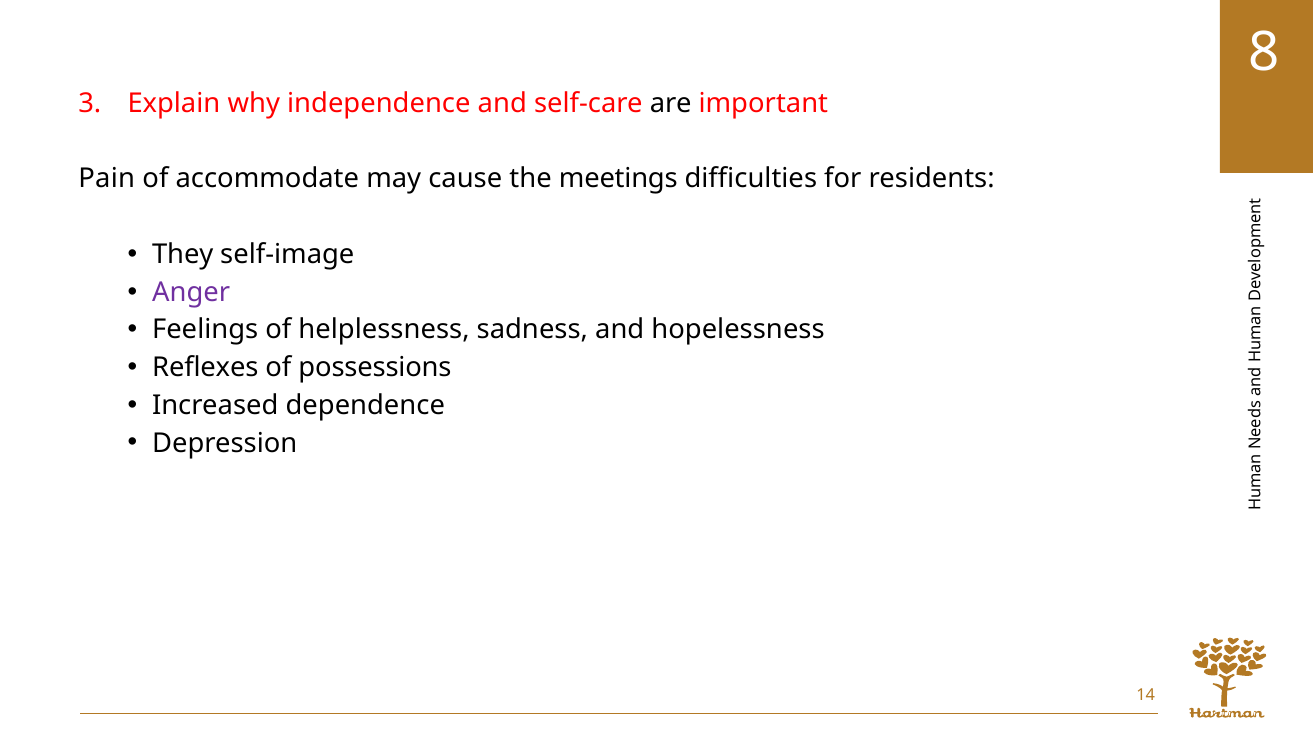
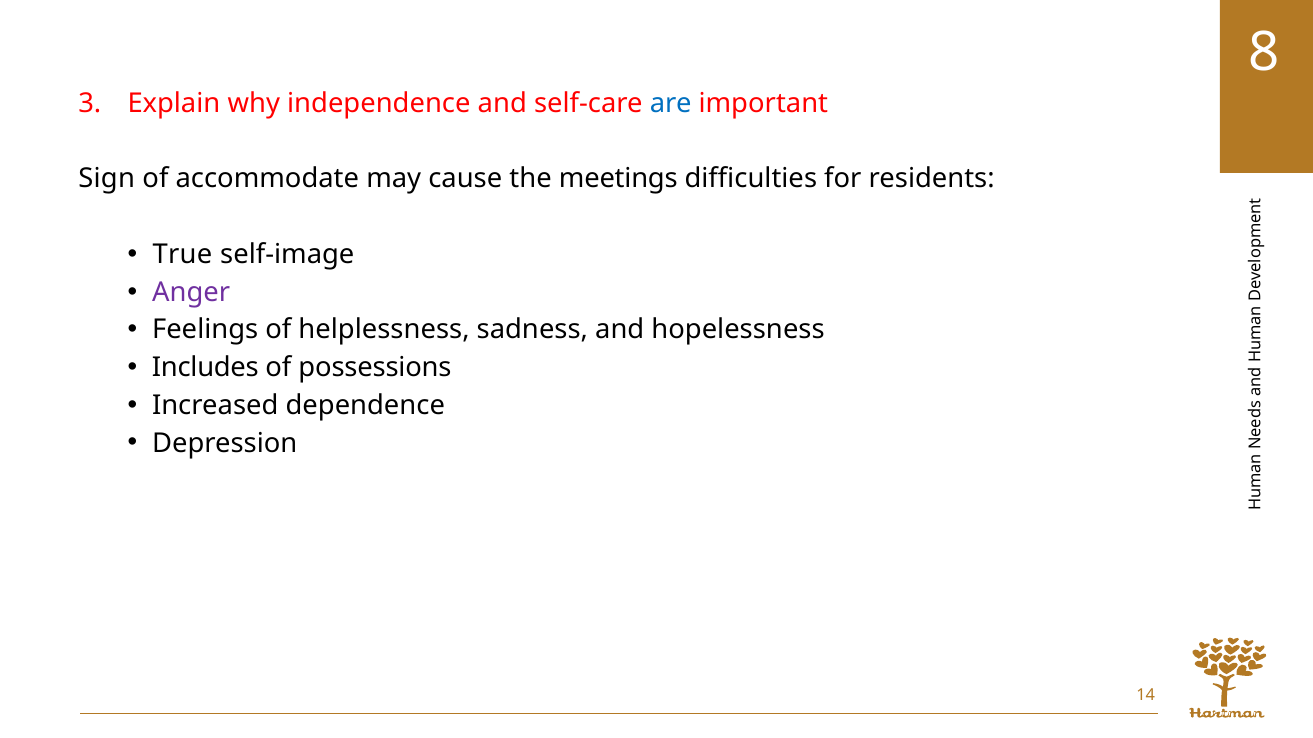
are colour: black -> blue (671, 104)
Pain: Pain -> Sign (107, 179)
They: They -> True (183, 255)
Reflexes: Reflexes -> Includes (205, 368)
